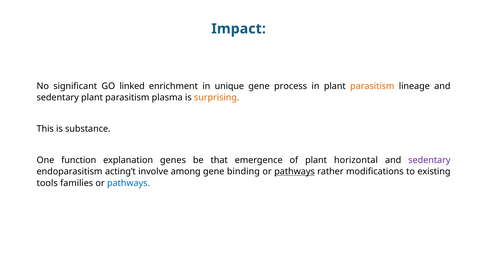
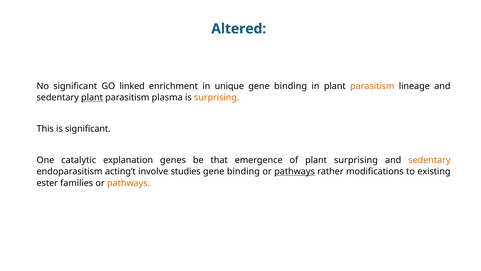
Impact: Impact -> Altered (239, 29)
process: process -> binding (291, 86)
plant underline: none -> present (92, 97)
is substance: substance -> significant (88, 129)
function: function -> catalytic (79, 160)
plant horizontal: horizontal -> surprising (356, 160)
sedentary colour: purple -> orange (429, 160)
among: among -> studies (186, 171)
tools: tools -> ester (47, 183)
pathways colour: blue -> orange (128, 183)
